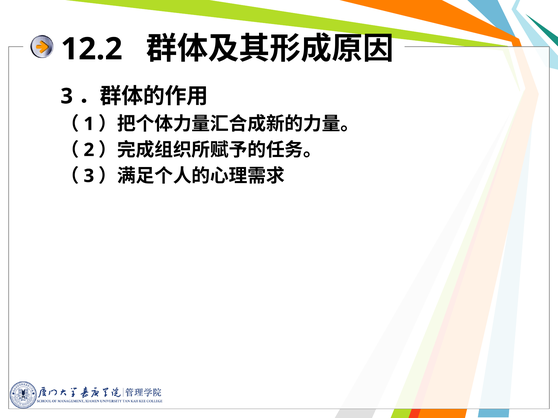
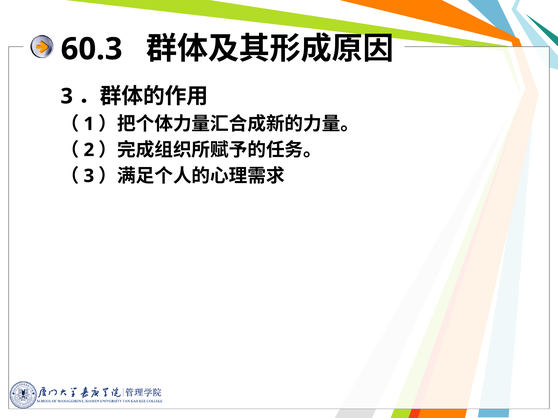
12.2: 12.2 -> 60.3 (92, 49)
